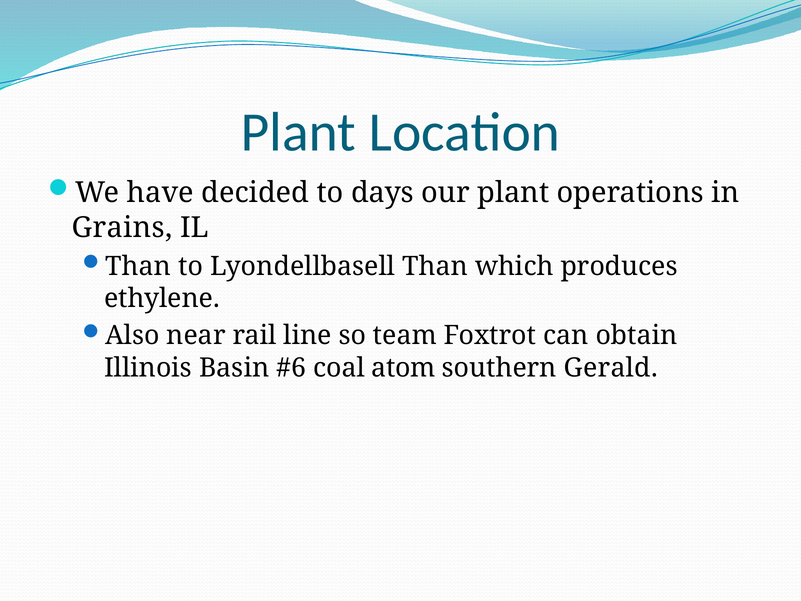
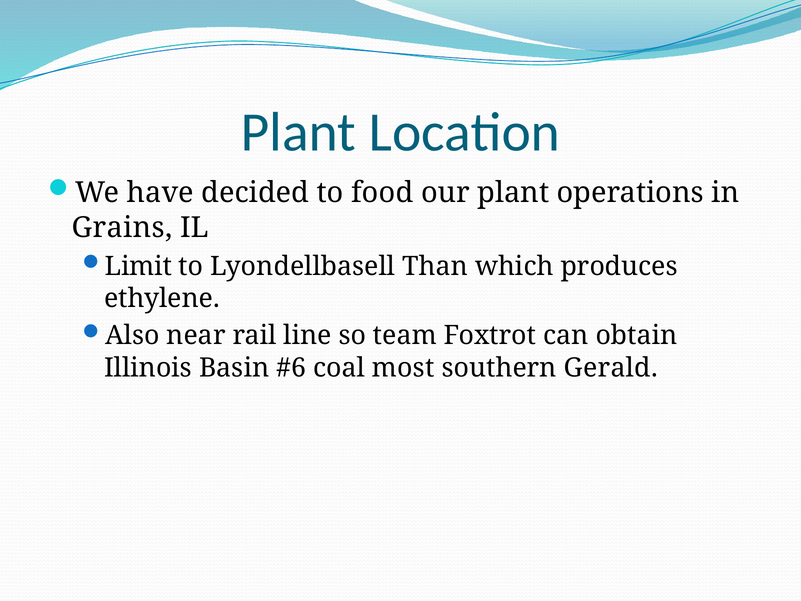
days: days -> food (382, 193)
Than: Than -> Limit (138, 266)
atom: atom -> most (403, 368)
